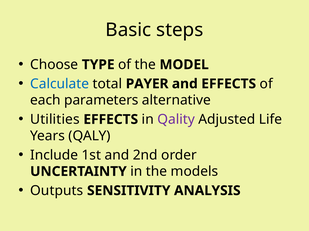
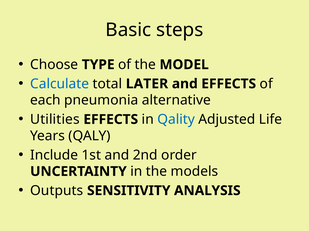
PAYER: PAYER -> LATER (147, 84)
parameters: parameters -> pneumonia (101, 101)
Qality colour: purple -> blue (176, 120)
